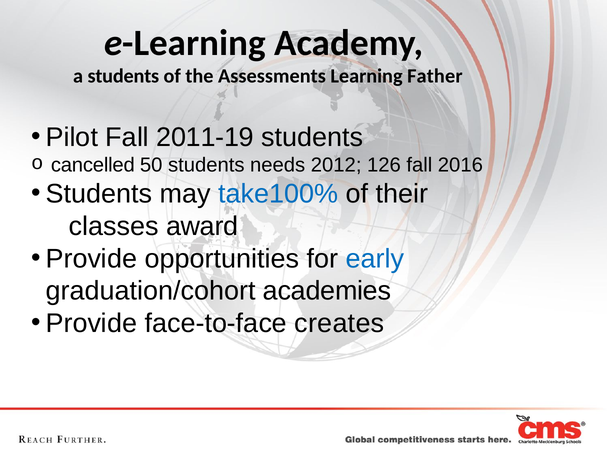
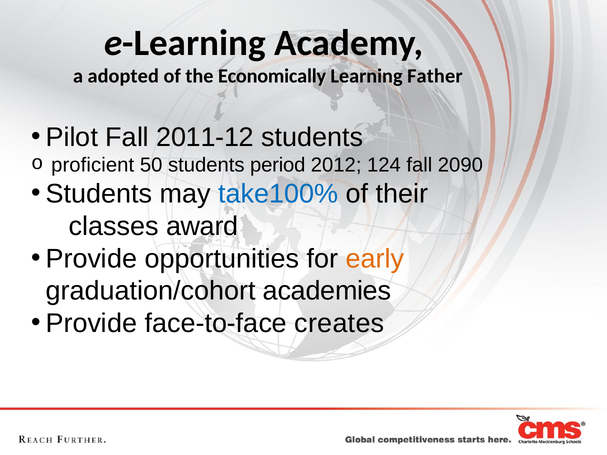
a students: students -> adopted (123, 76)
Assessments: Assessments -> Economically (272, 76)
2011-19: 2011-19 -> 2011-12 (205, 137)
cancelled: cancelled -> proficient (93, 165)
needs: needs -> period (278, 165)
126: 126 -> 124 (384, 165)
2016: 2016 -> 2090 (460, 165)
early colour: blue -> orange (375, 259)
